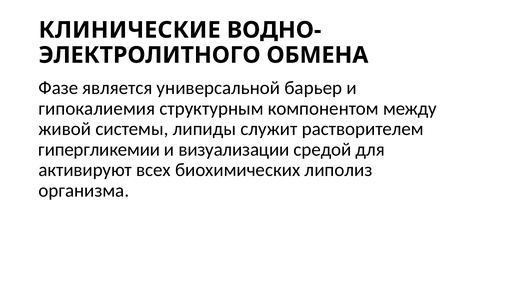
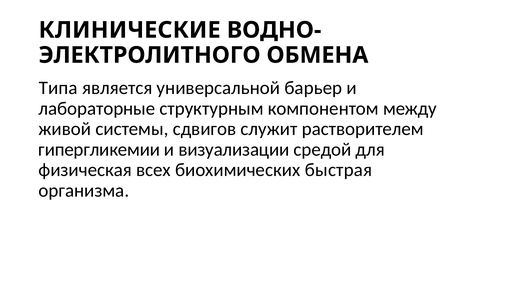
Фазе: Фазе -> Типа (58, 88)
гипокалиемия: гипокалиемия -> лабораторные (97, 108)
липиды: липиды -> сдвигов (204, 129)
активируют: активируют -> физическая (85, 170)
липолиз: липолиз -> быстрая (339, 170)
